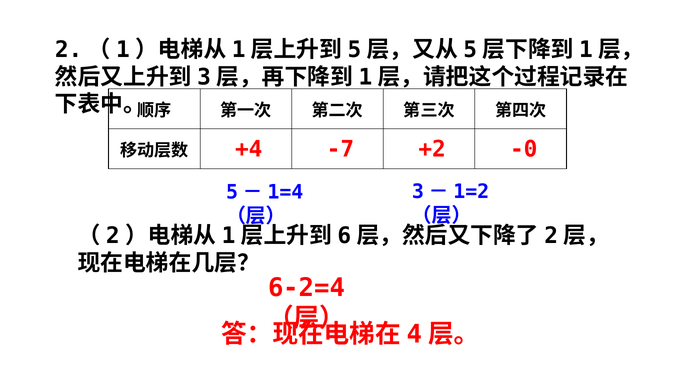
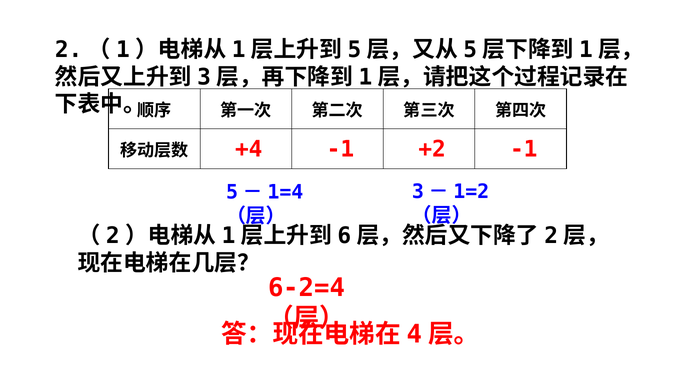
+4 -7: -7 -> -1 (340, 149)
+2 -0: -0 -> -1 (524, 149)
